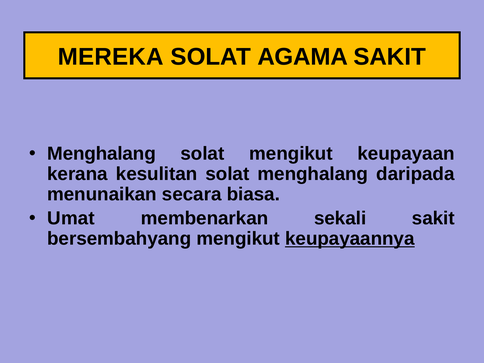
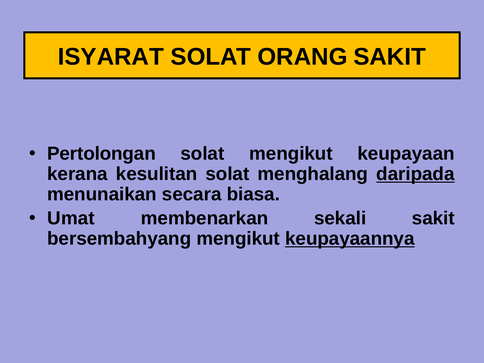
MEREKA: MEREKA -> ISYARAT (111, 57)
AGAMA: AGAMA -> ORANG (302, 57)
Menghalang: Menghalang -> Pertolongan (102, 154)
daripada underline: none -> present (415, 174)
